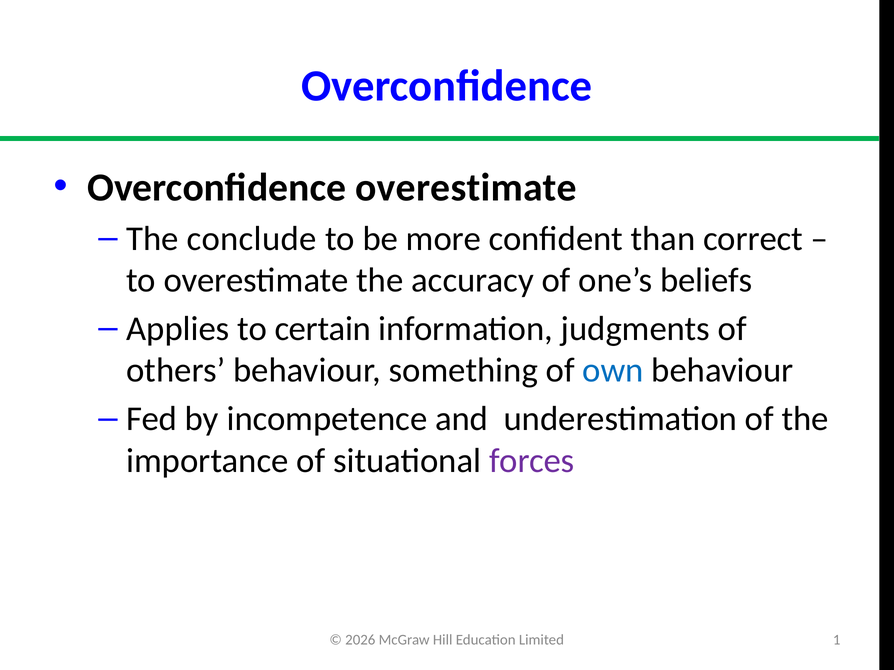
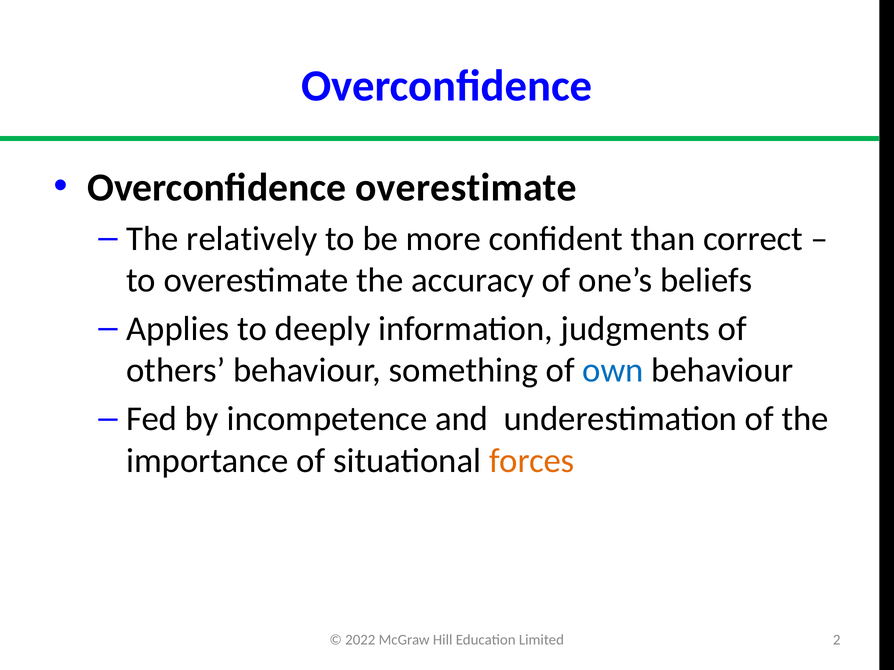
conclude: conclude -> relatively (252, 239)
certain: certain -> deeply (322, 329)
forces colour: purple -> orange (532, 461)
2026: 2026 -> 2022 (360, 640)
1: 1 -> 2 (837, 640)
